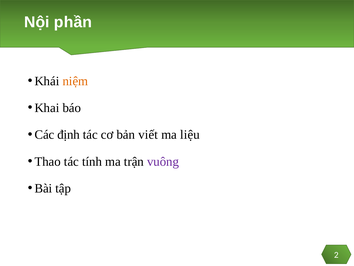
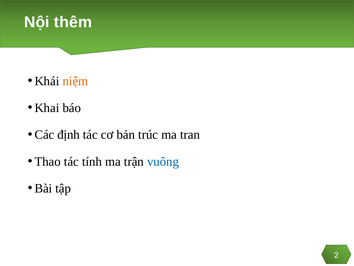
phần: phần -> thêm (73, 22)
viết: viết -> trúc (148, 134)
liệu: liệu -> tran (190, 134)
vuông colour: purple -> blue (163, 161)
